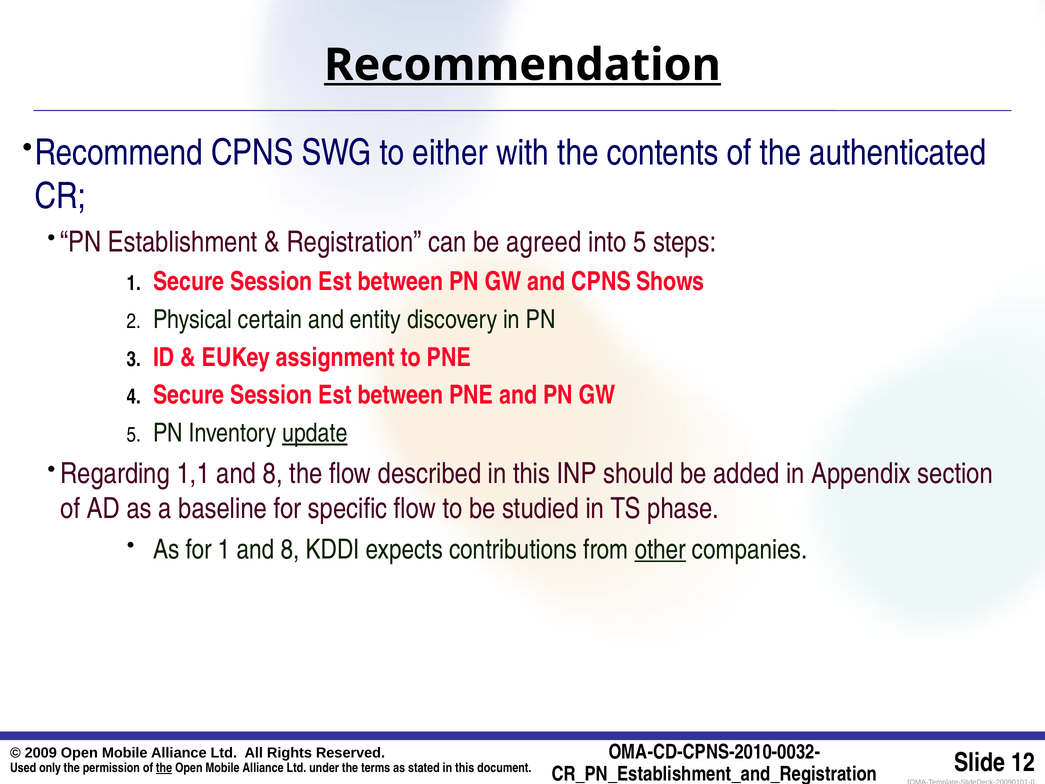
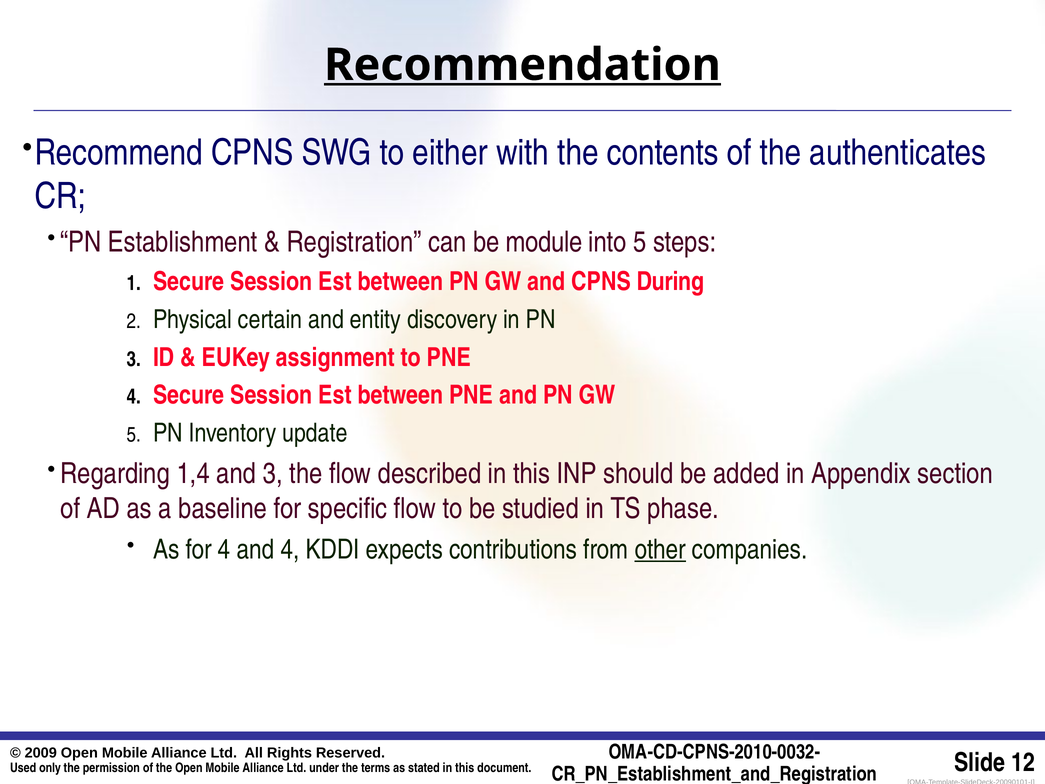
authenticated: authenticated -> authenticates (898, 153)
agreed: agreed -> module (544, 242)
Shows: Shows -> During (670, 282)
update underline: present -> none (315, 433)
1,1: 1,1 -> 1,4 (193, 474)
8: 8 -> 3 (273, 474)
for 1: 1 -> 4 (224, 549)
8: 8 -> 4 (290, 549)
the underline: present -> none (164, 768)
